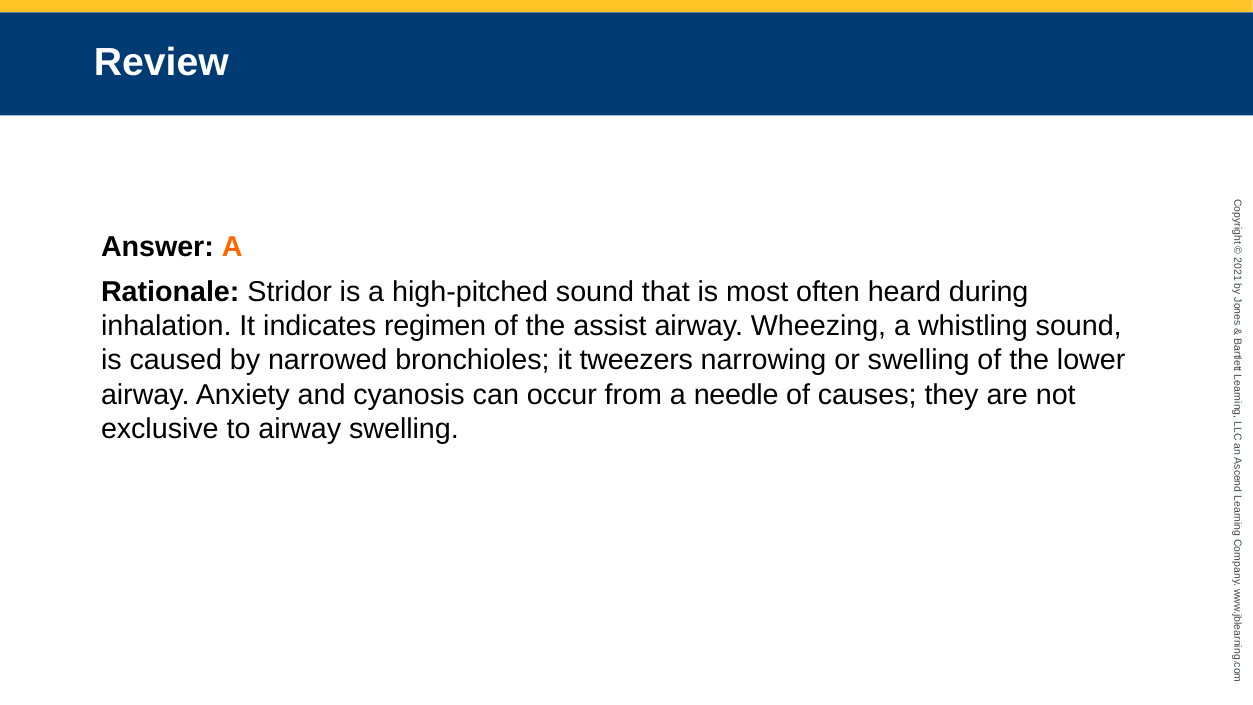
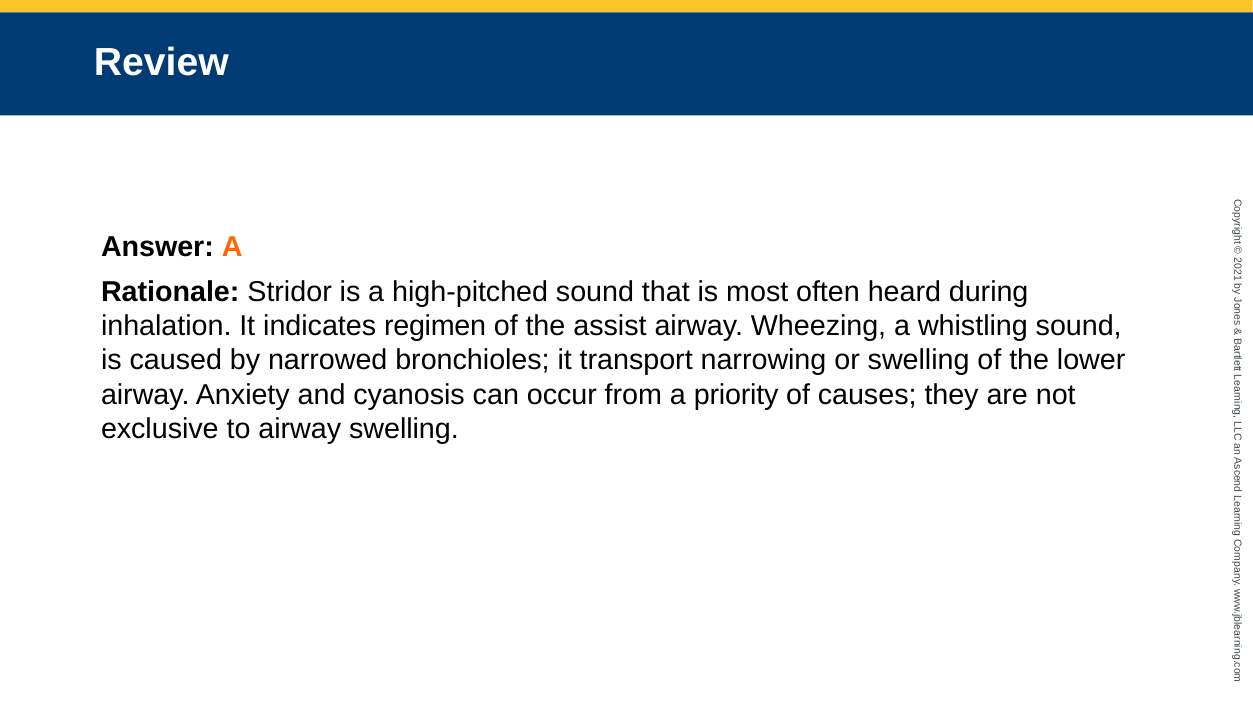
tweezers: tweezers -> transport (636, 360)
needle: needle -> priority (736, 395)
